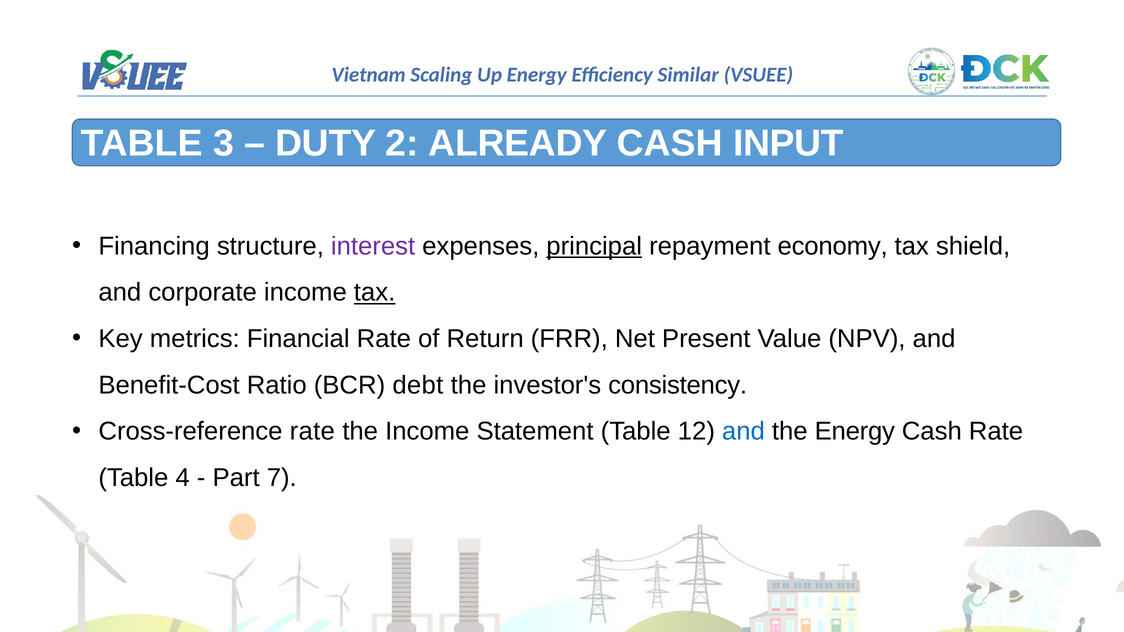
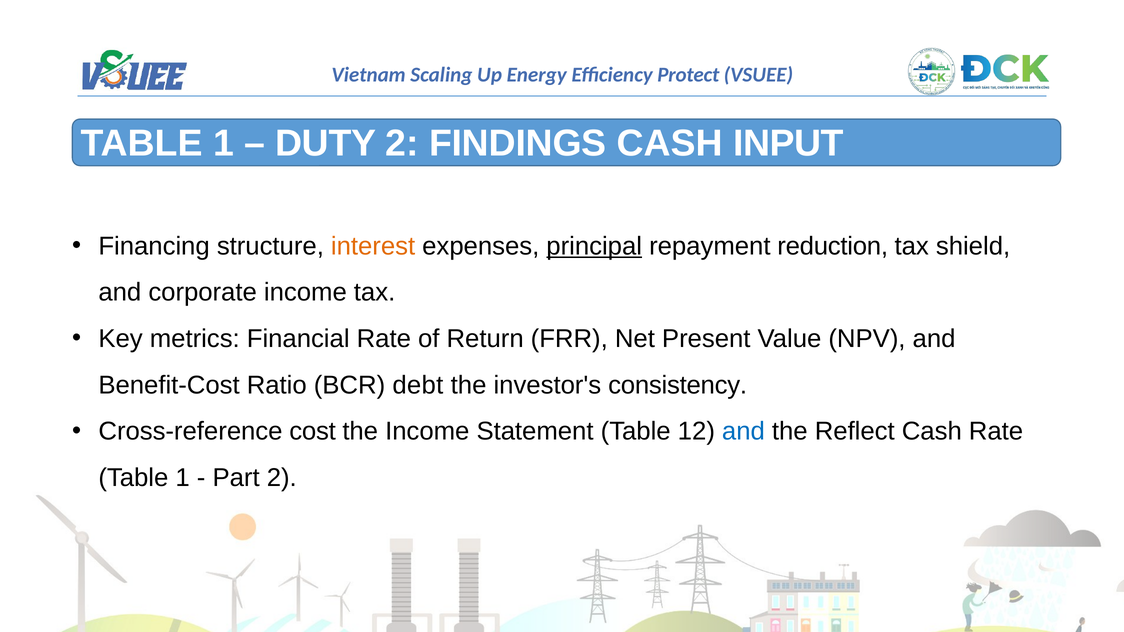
Similar: Similar -> Protect (688, 75)
3: 3 -> 1 (224, 143)
ALREADY: ALREADY -> FINDINGS (518, 143)
interest colour: purple -> orange (373, 246)
economy: economy -> reduction (833, 246)
tax underline: present -> none (375, 293)
Cross-reference rate: rate -> cost (313, 432)
the Energy: Energy -> Reflect (855, 432)
4: 4 -> 1 (183, 478)
Part 7: 7 -> 2 (282, 478)
